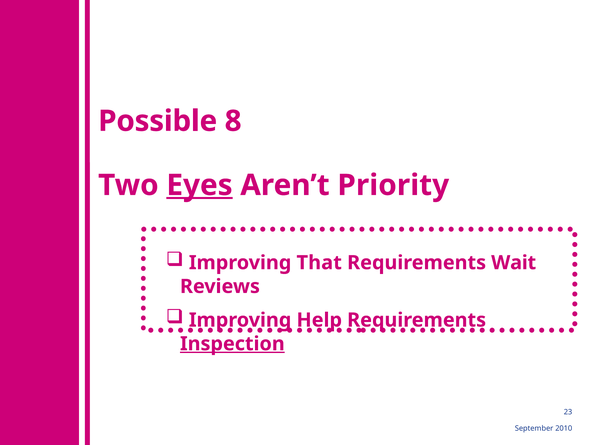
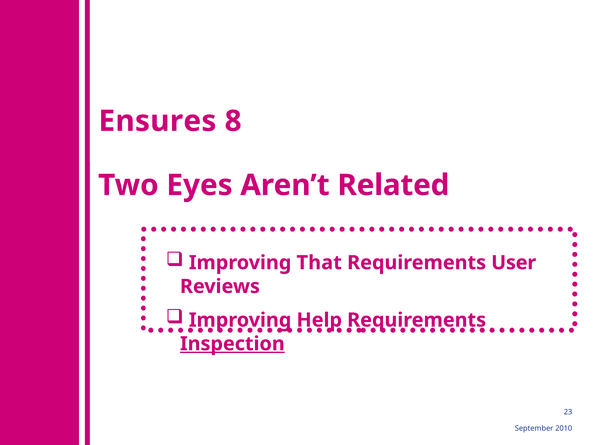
Possible: Possible -> Ensures (157, 121)
Eyes underline: present -> none (199, 185)
Priority: Priority -> Related (393, 185)
Wait: Wait -> User (514, 263)
